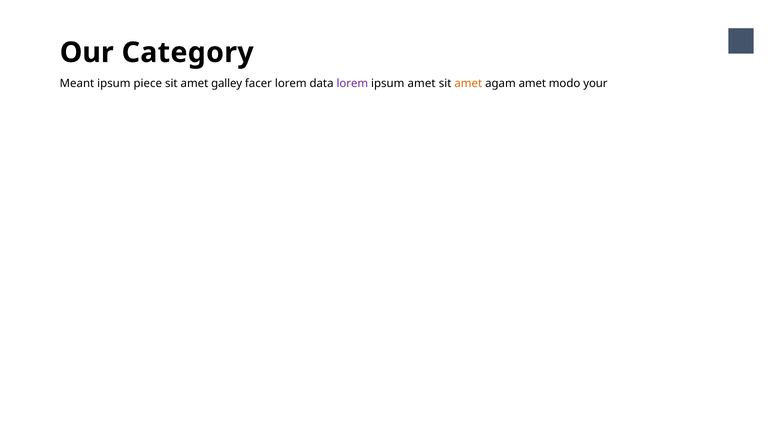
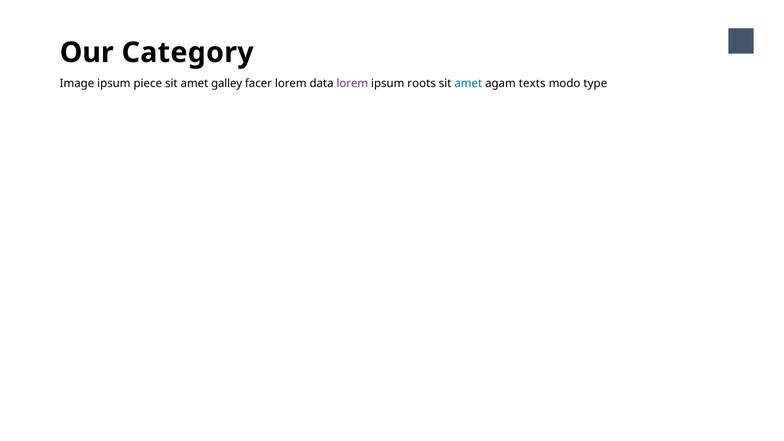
Meant: Meant -> Image (77, 84)
ipsum amet: amet -> roots (422, 84)
amet colour: orange -> blue (468, 84)
agam amet: amet -> texts (532, 84)
your: your -> type (595, 84)
